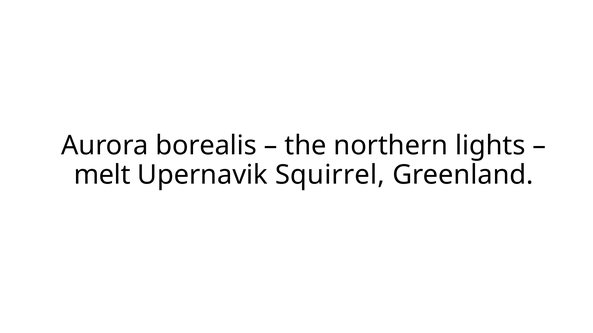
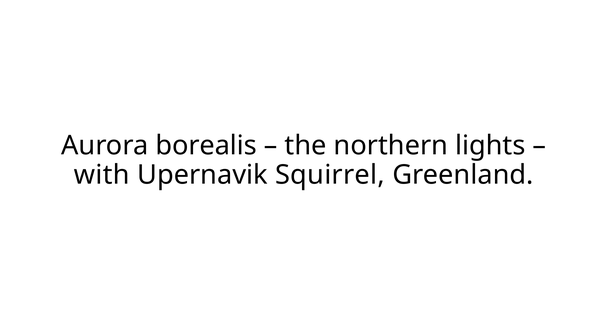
melt: melt -> with (102, 175)
